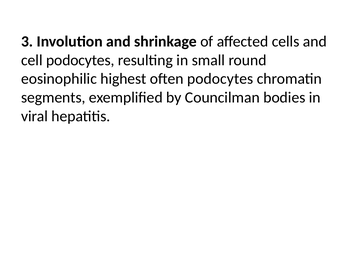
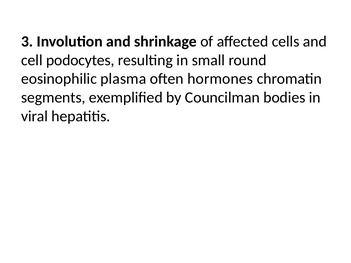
highest: highest -> plasma (123, 79)
often podocytes: podocytes -> hormones (220, 79)
